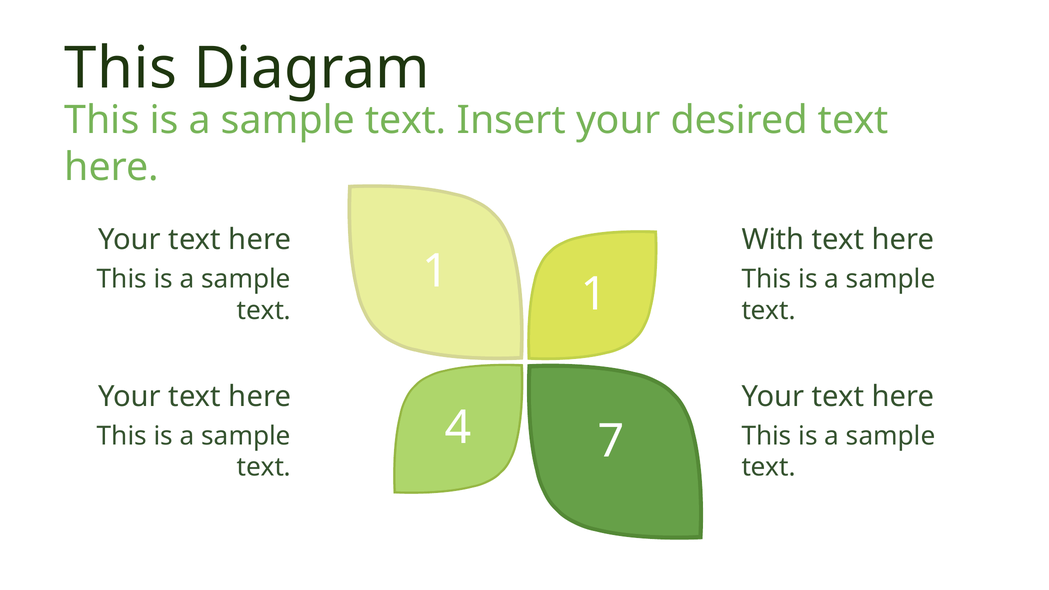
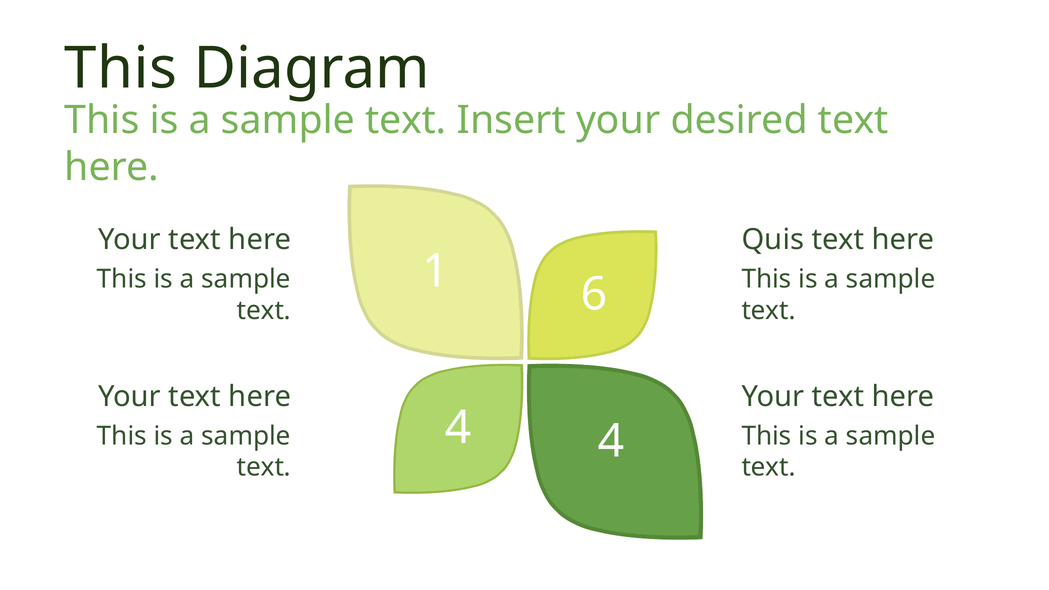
With: With -> Quis (773, 240)
1 1: 1 -> 6 (594, 295)
4 7: 7 -> 4 (611, 441)
